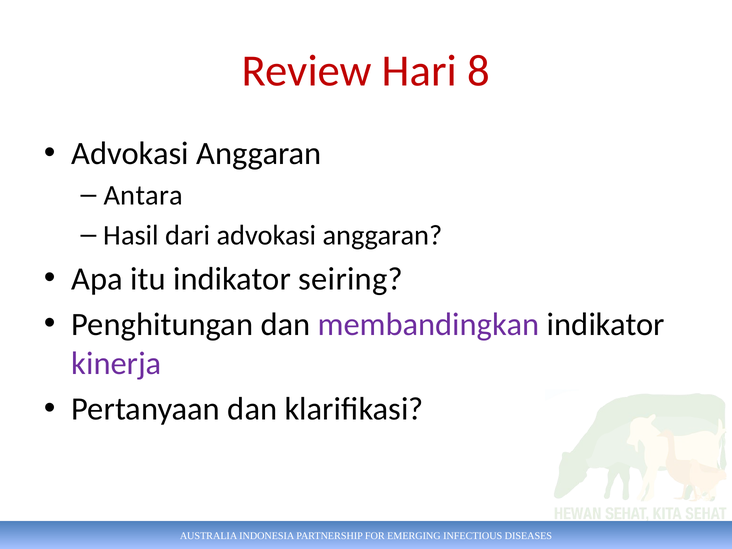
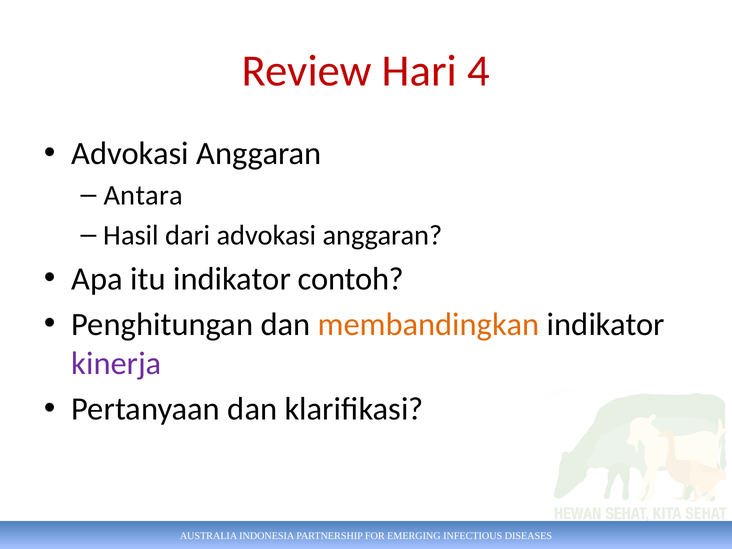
8: 8 -> 4 (478, 71)
seiring: seiring -> contoh (351, 279)
membandingkan colour: purple -> orange (429, 324)
